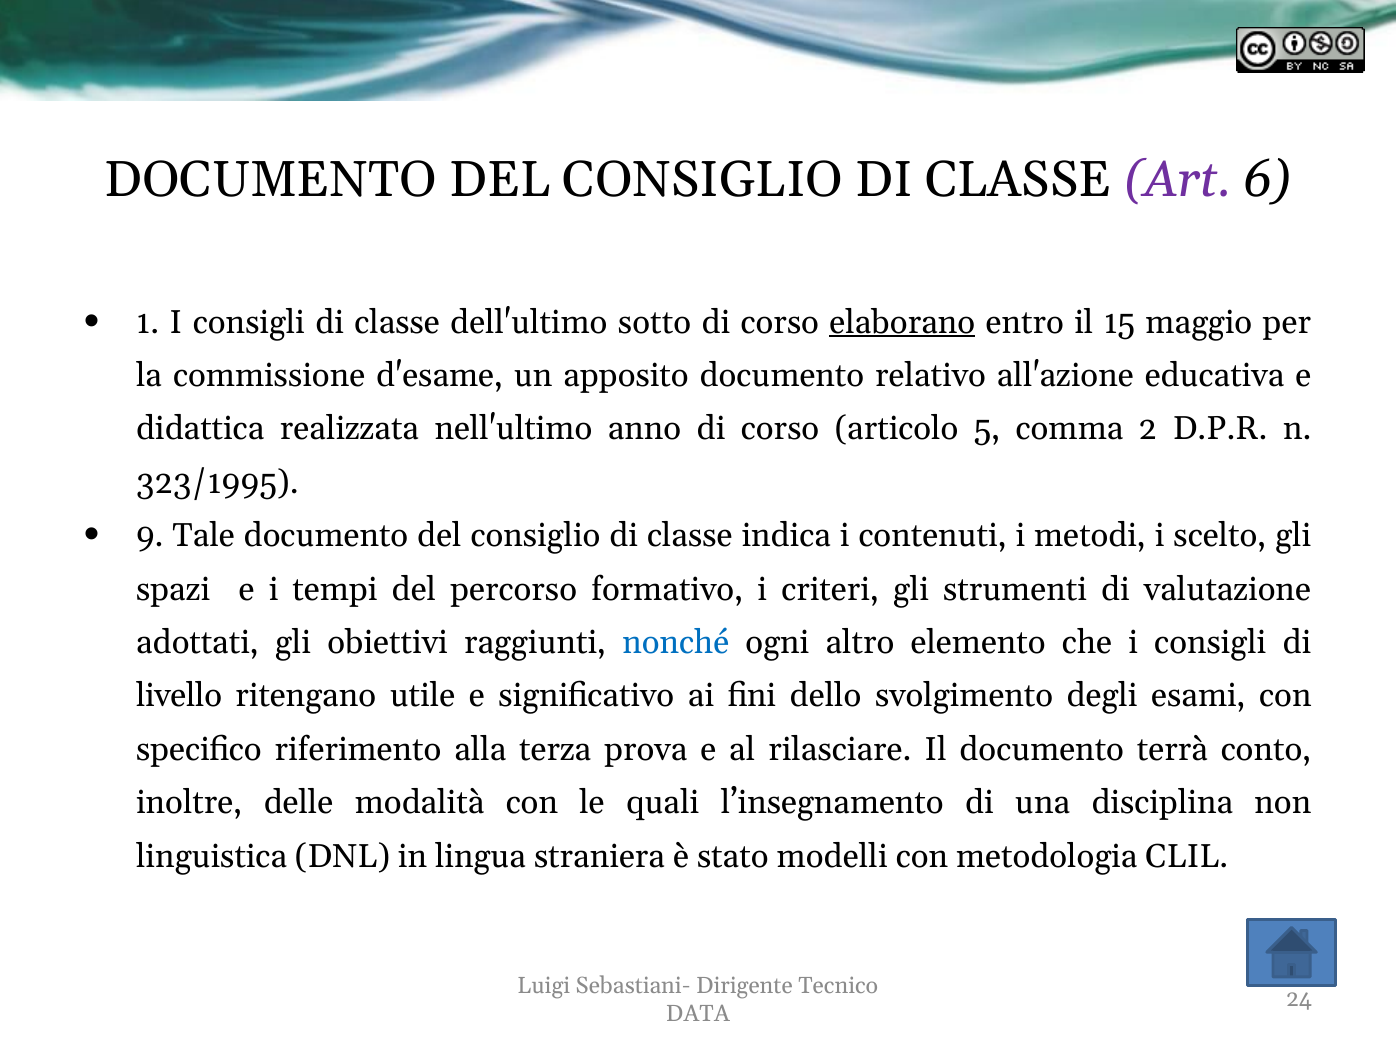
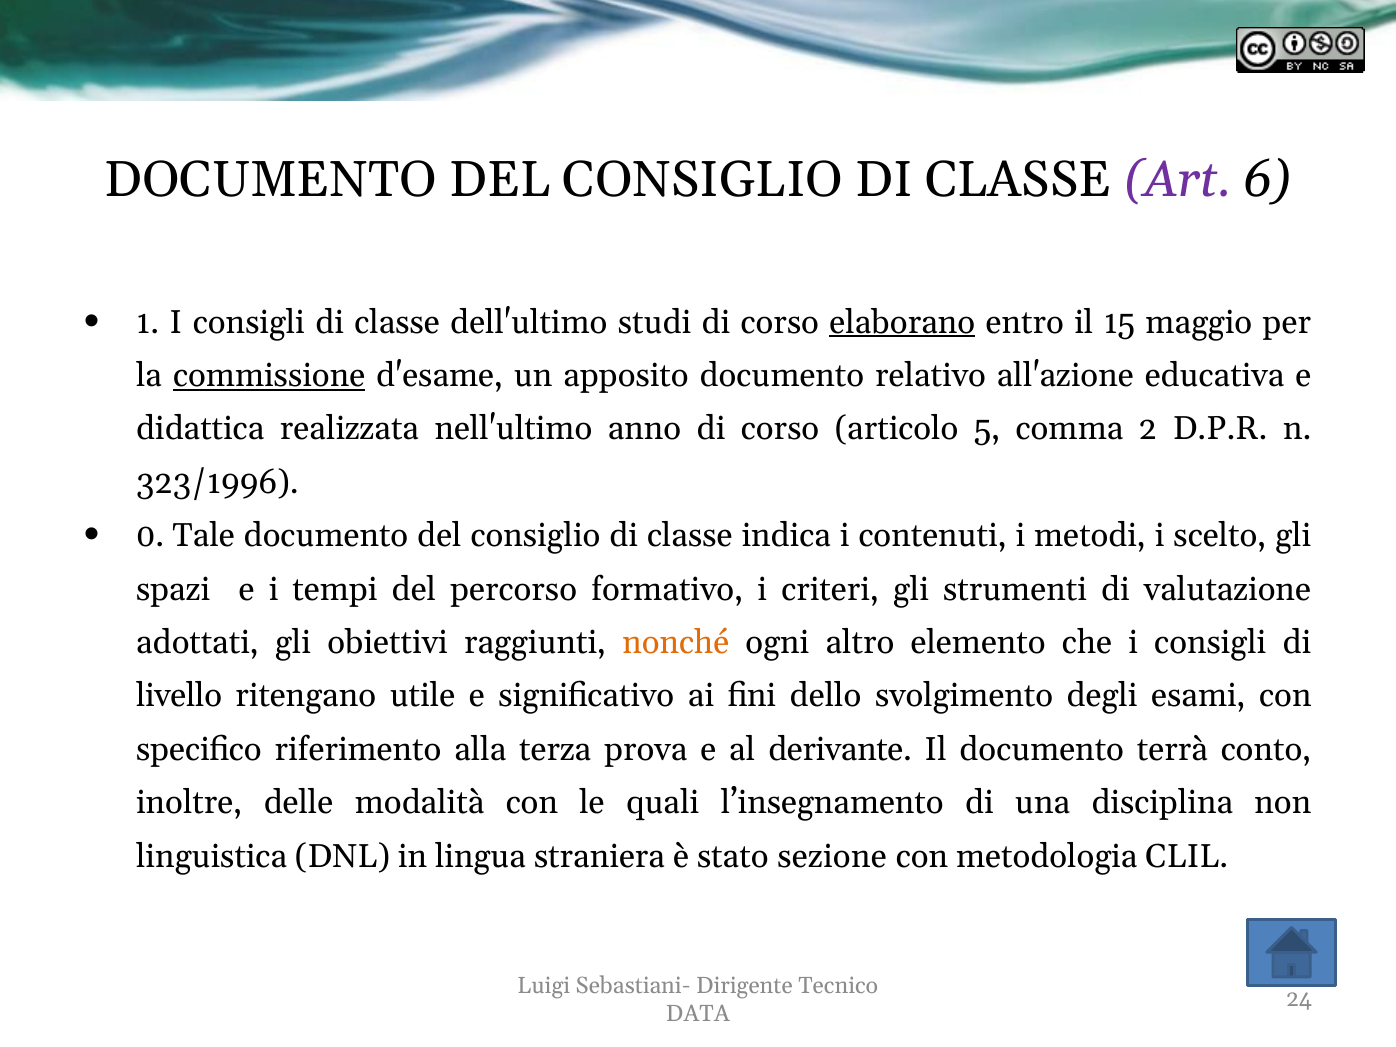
sotto: sotto -> studi (655, 322)
commissione underline: none -> present (269, 376)
323/1995: 323/1995 -> 323/1996 (217, 482)
9: 9 -> 0 (150, 536)
nonché colour: blue -> orange (676, 643)
rilasciare: rilasciare -> derivante (840, 749)
modelli: modelli -> sezione (832, 856)
